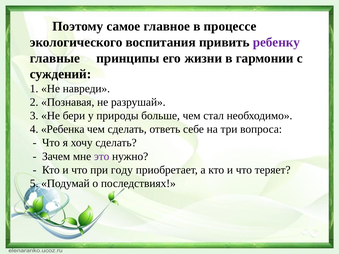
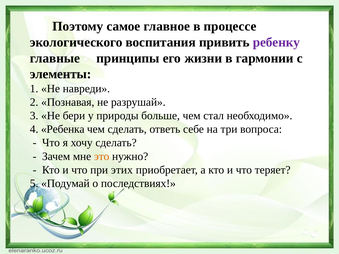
суждений: суждений -> элементы (61, 74)
это colour: purple -> orange (102, 156)
году: году -> этих (122, 170)
